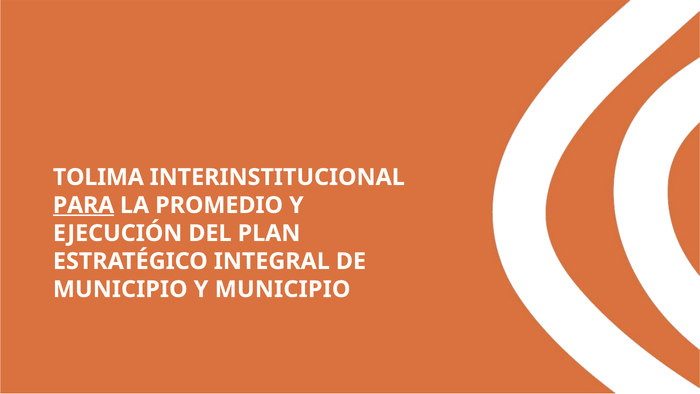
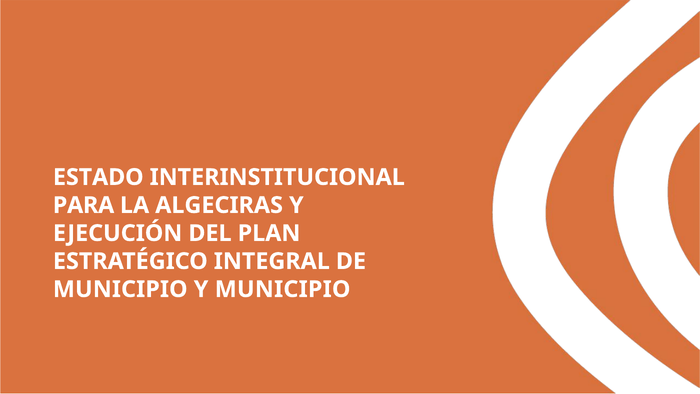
TOLIMA: TOLIMA -> ESTADO (98, 177)
PARA underline: present -> none (84, 205)
PROMEDIO: PROMEDIO -> ALGECIRAS (219, 205)
